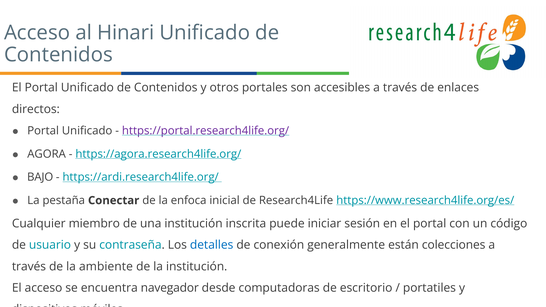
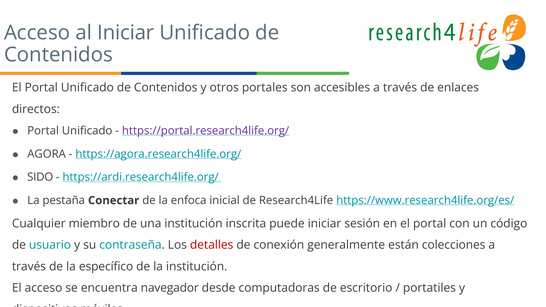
al Hinari: Hinari -> Iniciar (126, 33)
BAJO: BAJO -> SIDO (40, 177)
detalles colour: blue -> red (212, 245)
ambiente: ambiente -> específico (106, 267)
